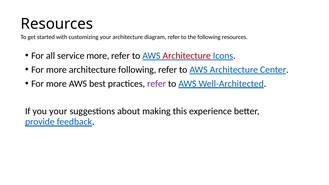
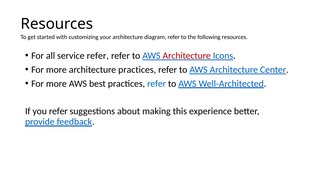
service more: more -> refer (98, 56)
architecture following: following -> practices (137, 70)
refer colour: purple -> blue (157, 84)
you your: your -> refer (58, 111)
